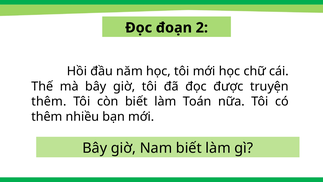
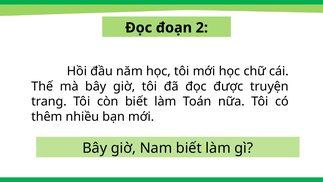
thêm: thêm -> trang (49, 101)
